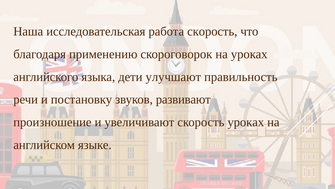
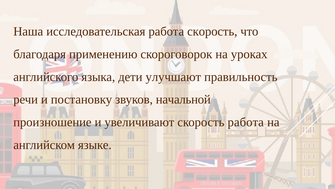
развивают: развивают -> начальной (183, 99)
скорость уроках: уроках -> работа (246, 122)
